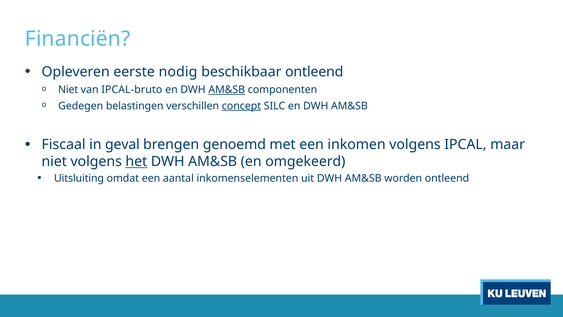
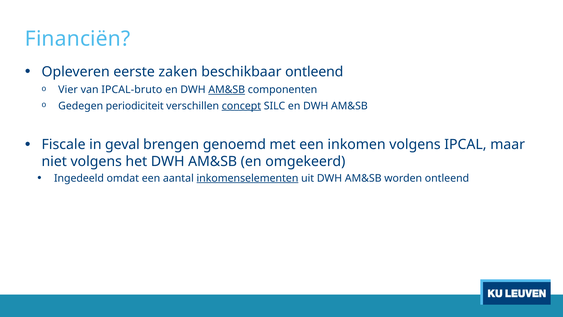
nodig: nodig -> zaken (178, 72)
Niet: Niet -> Vier (68, 90)
belastingen: belastingen -> periodiciteit (135, 106)
Fiscaal: Fiscaal -> Fiscale (64, 145)
het underline: present -> none (136, 161)
Uitsluiting: Uitsluiting -> Ingedeeld (79, 178)
inkomenselementen underline: none -> present (247, 178)
